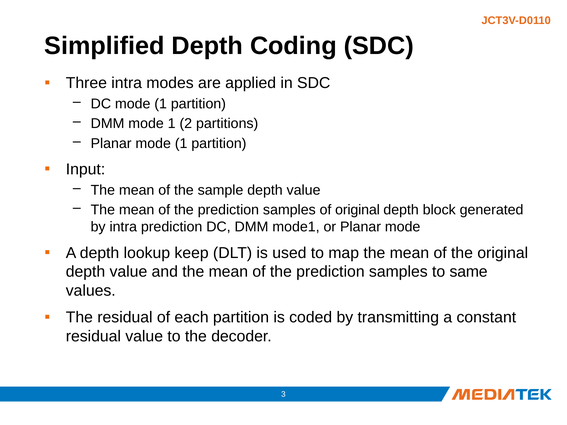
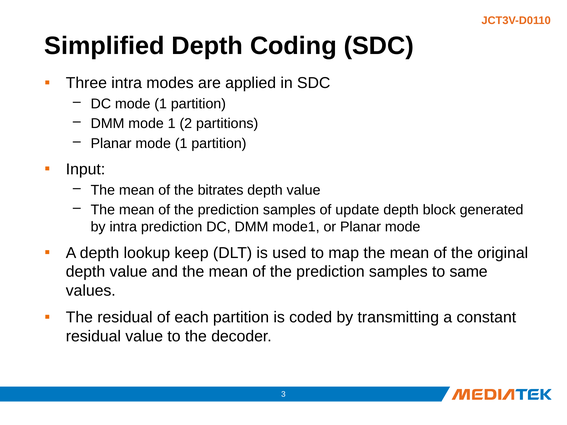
sample: sample -> bitrates (221, 190)
of original: original -> update (357, 210)
